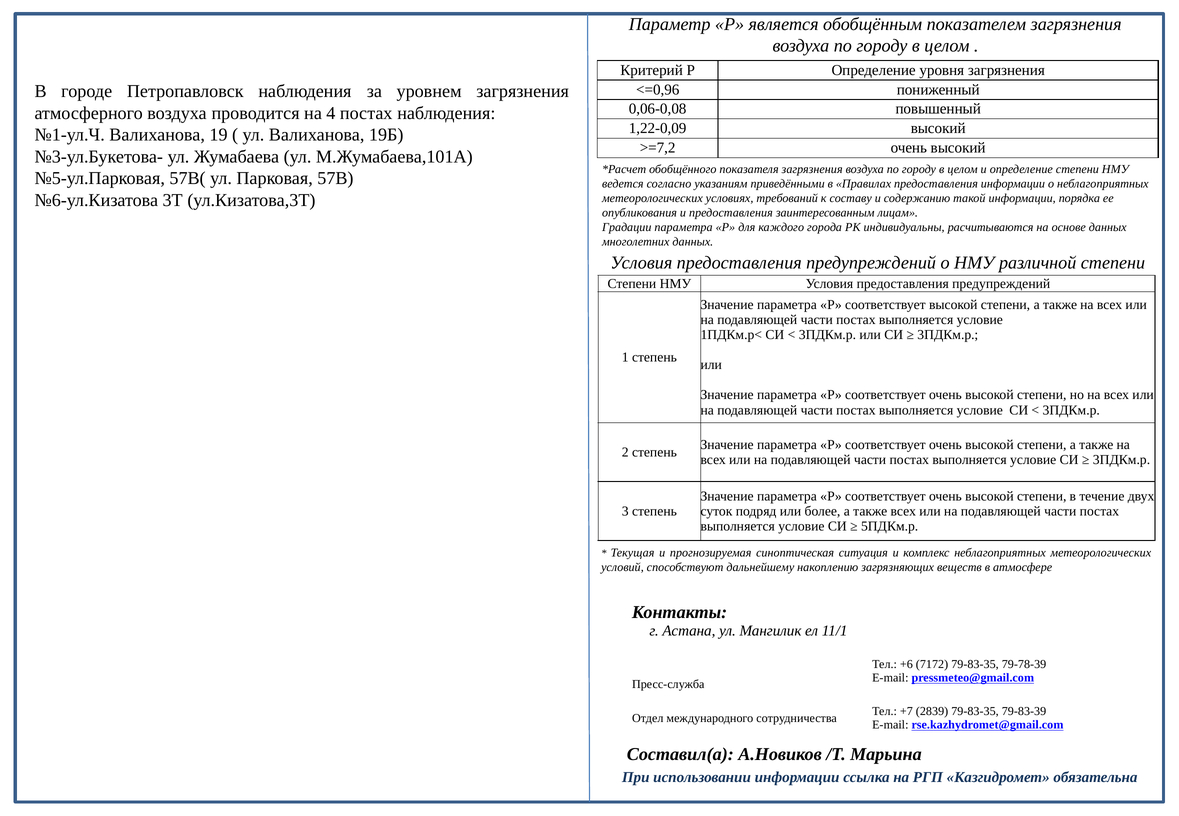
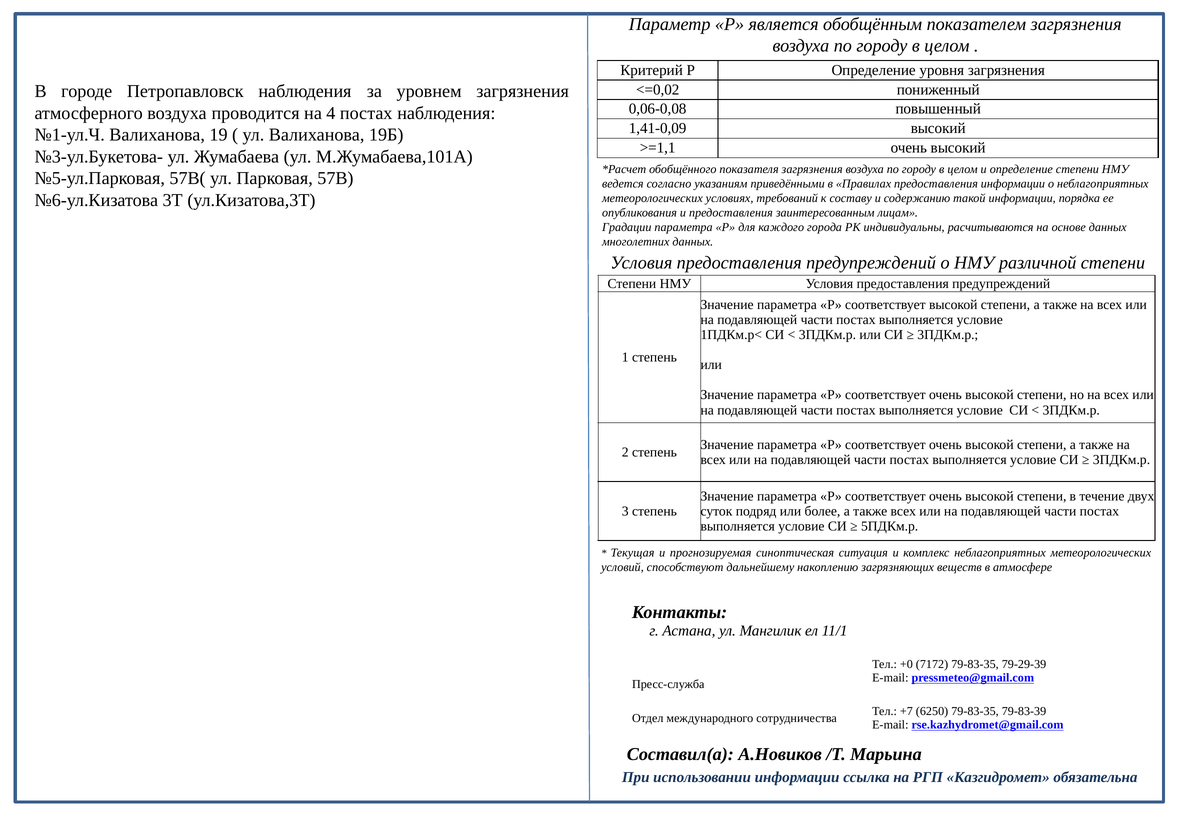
<=0,96: <=0,96 -> <=0,02 (658, 90)
1,22-0,09: 1,22-0,09 -> 1,41-0,09 (658, 128)
>=7,2: >=7,2 -> >=1,1 (658, 148)
+6: +6 -> +0 (906, 664)
79-78-39: 79-78-39 -> 79-29-39 (1024, 664)
2839: 2839 -> 6250 (932, 712)
